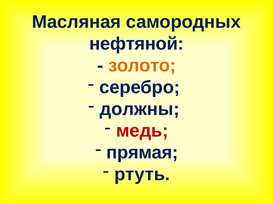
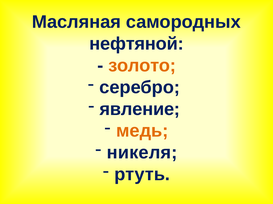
должны: должны -> явление (140, 109)
медь colour: red -> orange (142, 131)
прямая: прямая -> никеля (142, 153)
